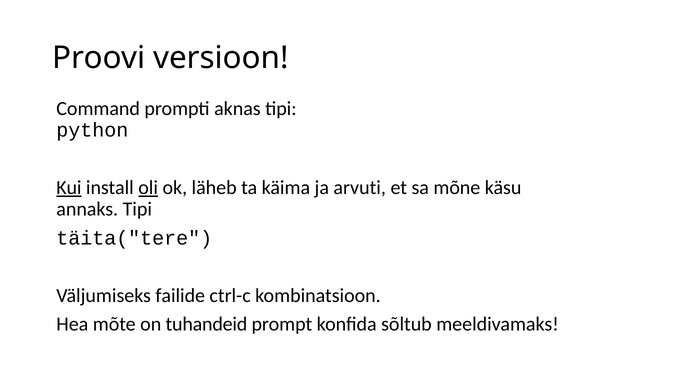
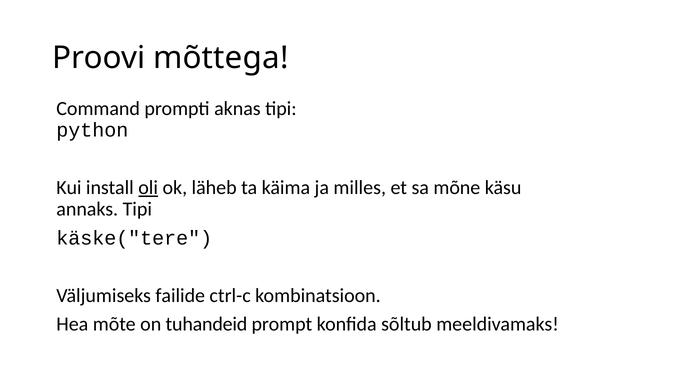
versioon: versioon -> mõttega (221, 58)
Kui underline: present -> none (69, 188)
arvuti: arvuti -> milles (360, 188)
täita("tere: täita("tere -> käske("tere (134, 238)
